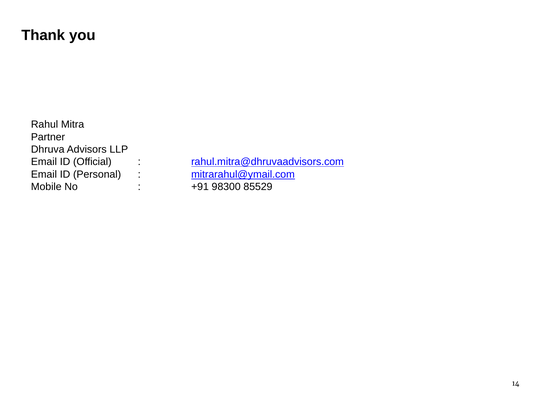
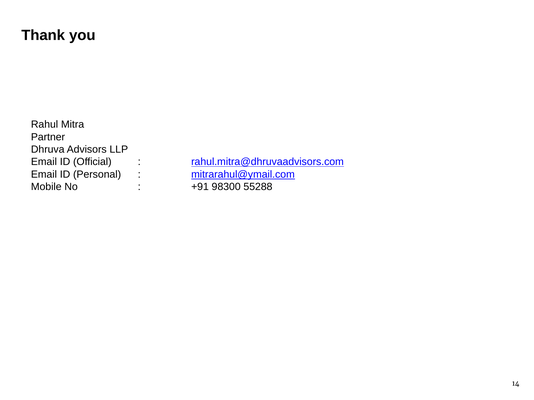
85529: 85529 -> 55288 (258, 187)
